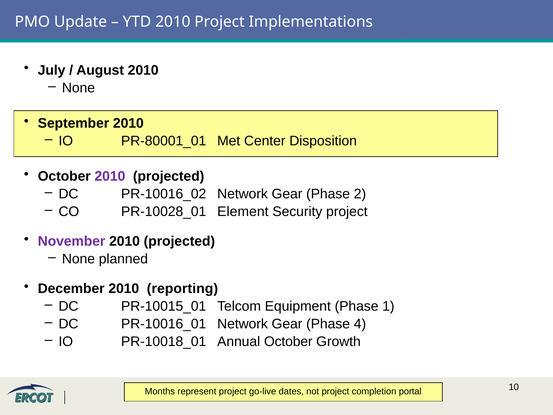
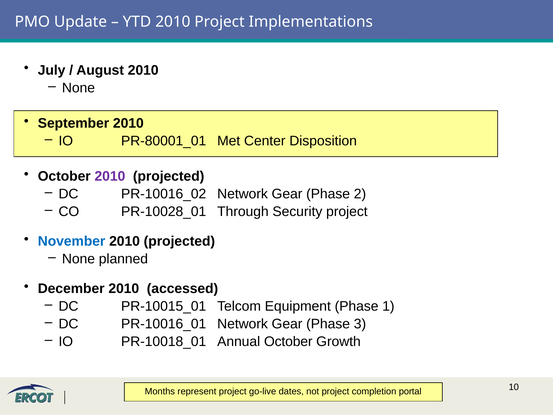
Element: Element -> Through (243, 212)
November colour: purple -> blue (72, 241)
reporting: reporting -> accessed (182, 288)
4: 4 -> 3 (360, 324)
